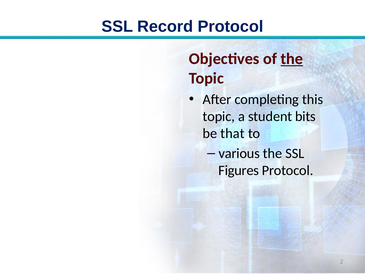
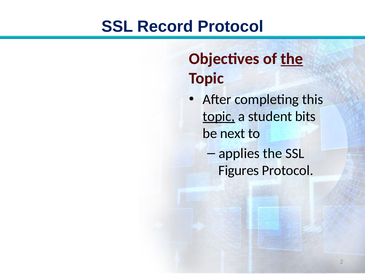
topic underline: none -> present (219, 116)
that: that -> next (233, 133)
various: various -> applies (239, 153)
